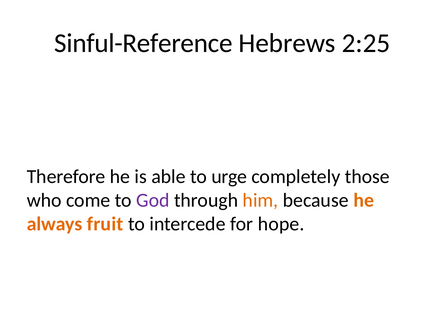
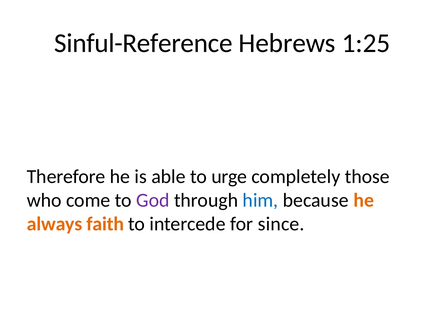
2:25: 2:25 -> 1:25 (366, 43)
him colour: orange -> blue (260, 200)
fruit: fruit -> faith (105, 224)
hope: hope -> since (281, 224)
